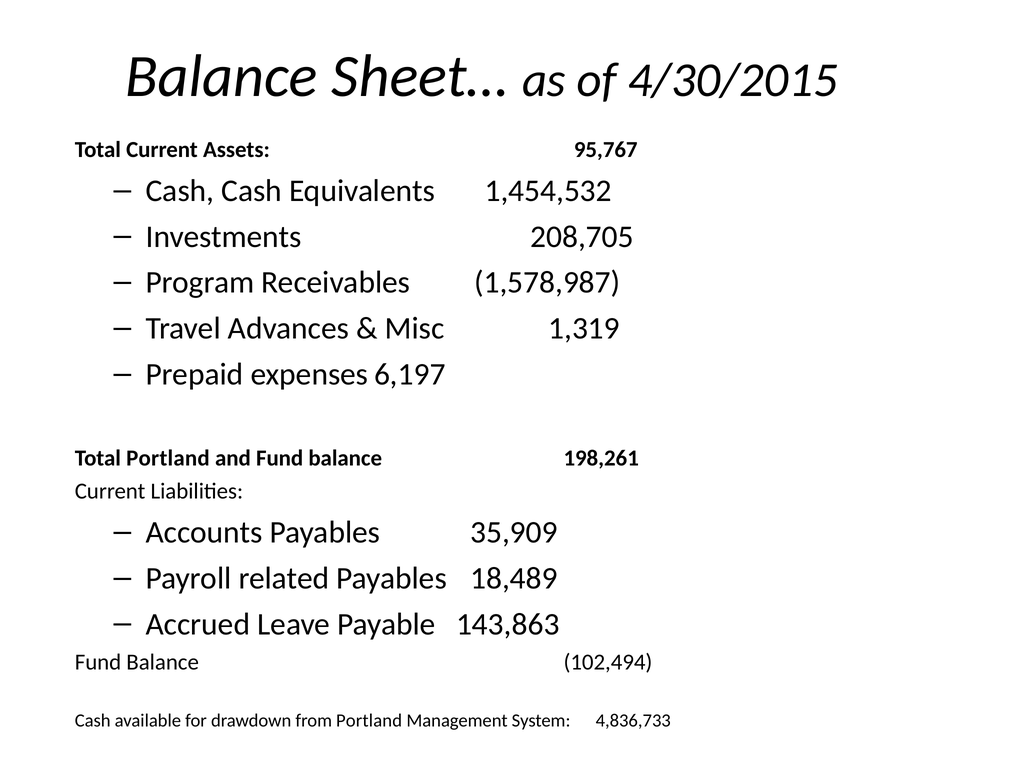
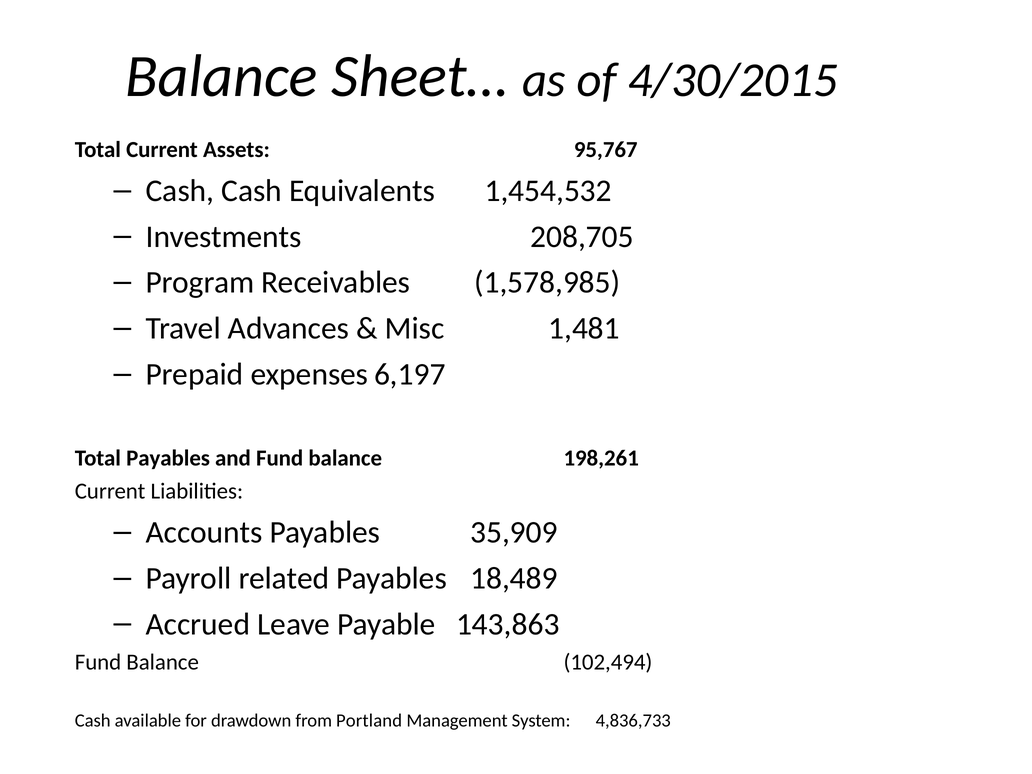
1,578,987: 1,578,987 -> 1,578,985 (547, 283)
1,319: 1,319 -> 1,481 (584, 328)
Total Portland: Portland -> Payables (168, 458)
